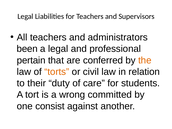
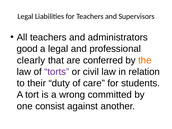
been: been -> good (27, 49)
pertain: pertain -> clearly (31, 60)
torts colour: orange -> purple (57, 72)
